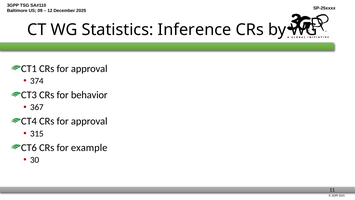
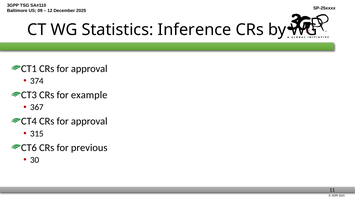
behavior: behavior -> example (89, 95)
example: example -> previous (89, 147)
